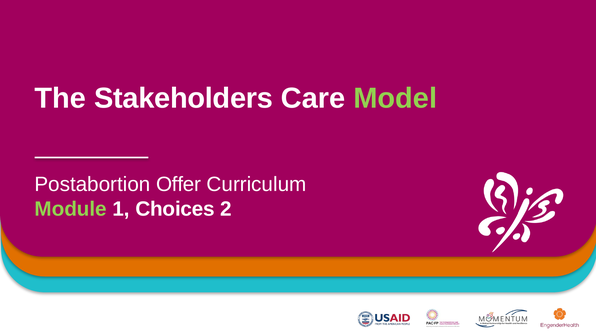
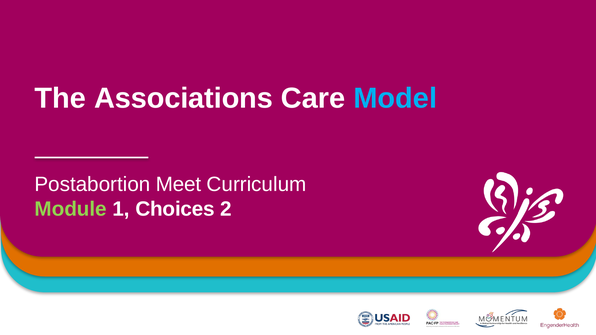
Stakeholders: Stakeholders -> Associations (183, 98)
Model colour: light green -> light blue (395, 98)
Offer: Offer -> Meet (179, 184)
